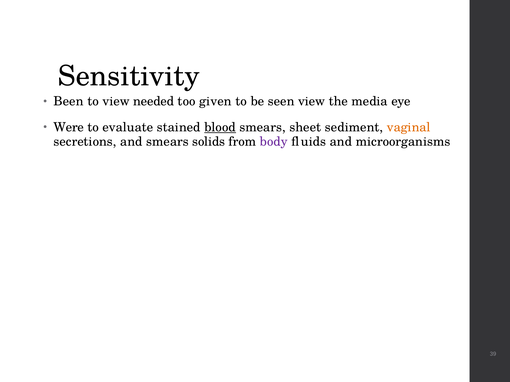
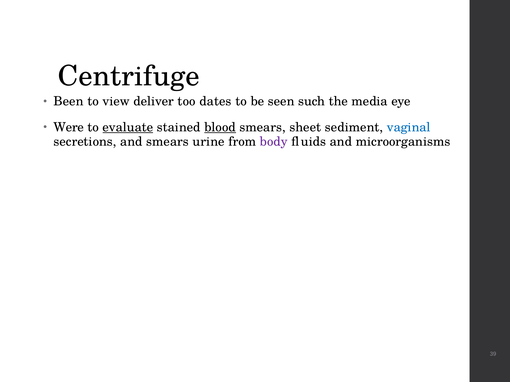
Sensitivity: Sensitivity -> Centrifuge (129, 76)
needed: needed -> deliver (154, 102)
given: given -> dates (215, 102)
seen view: view -> such (312, 102)
evaluate underline: none -> present (128, 127)
vaginal colour: orange -> blue (409, 127)
solids: solids -> urine (209, 142)
